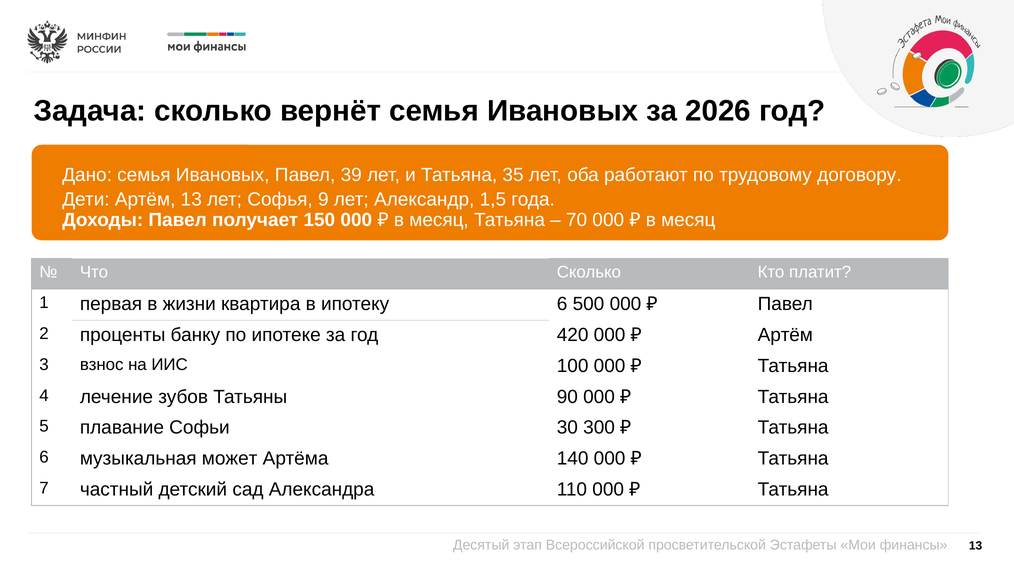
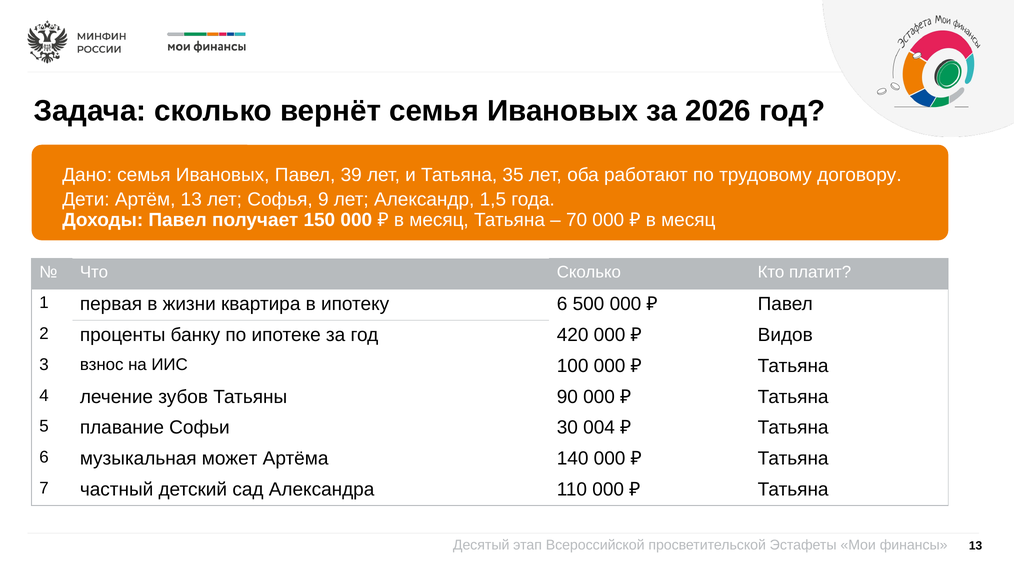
Артём: Артём -> Видов (785, 335)
300: 300 -> 004 (599, 427)
